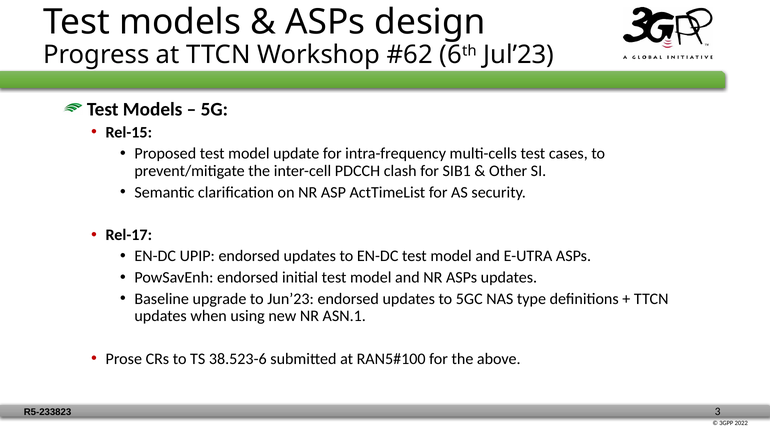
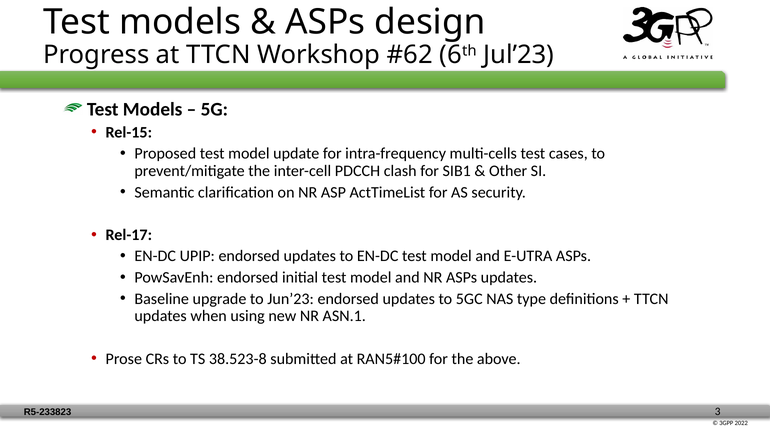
38.523-6: 38.523-6 -> 38.523-8 (238, 359)
